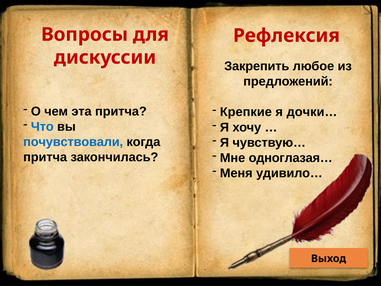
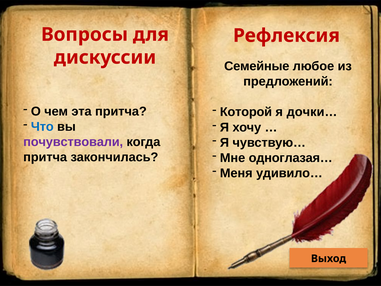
Закрепить: Закрепить -> Семейные (257, 66)
Крепкие: Крепкие -> Которой (246, 112)
почувствовали colour: blue -> purple (73, 142)
